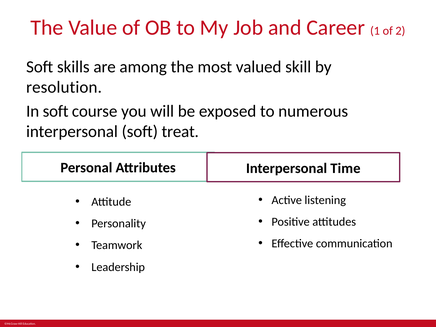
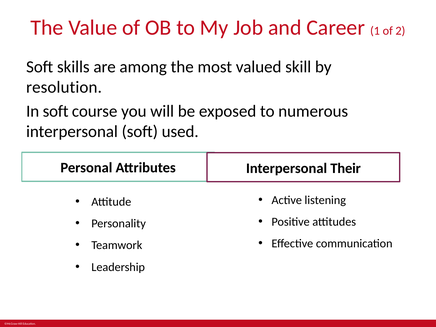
treat: treat -> used (180, 132)
Time: Time -> Their (346, 168)
